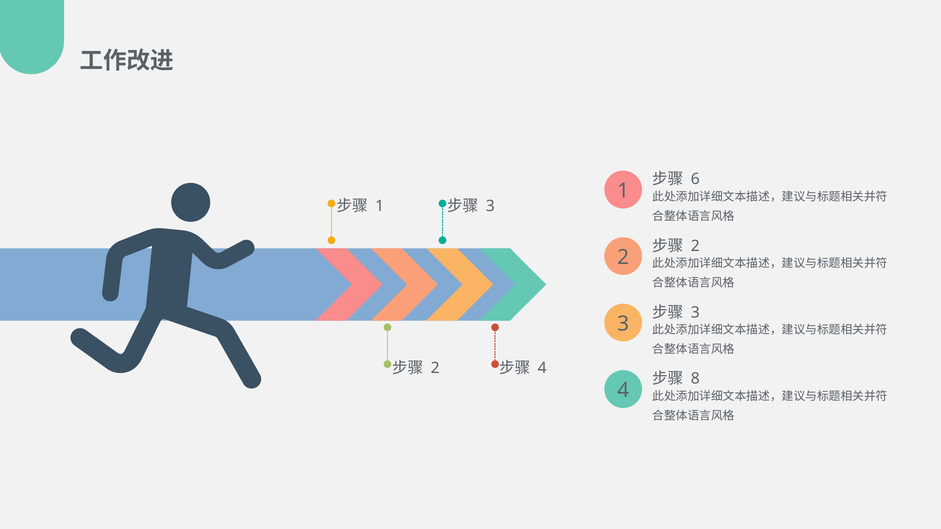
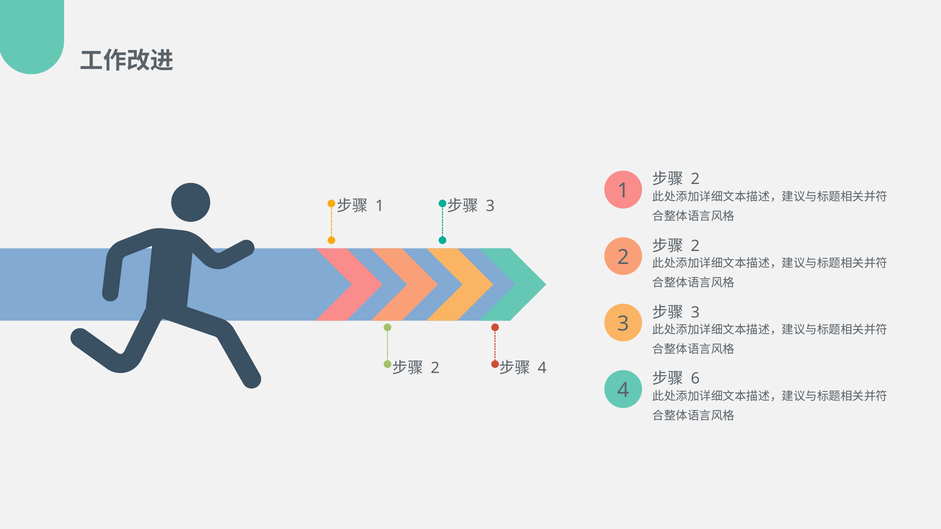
6: 6 -> 2 (695, 179)
8: 8 -> 6 (695, 379)
